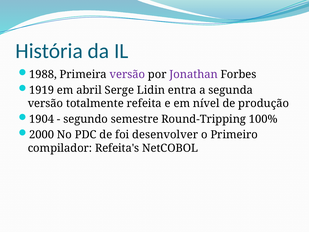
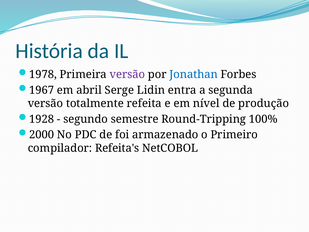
1988: 1988 -> 1978 (43, 74)
Jonathan colour: purple -> blue (194, 74)
1919: 1919 -> 1967 (42, 90)
1904: 1904 -> 1928 (42, 119)
desenvolver: desenvolver -> armazenado (165, 135)
